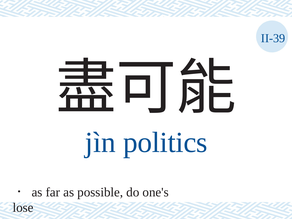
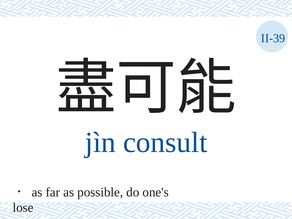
politics: politics -> consult (165, 143)
